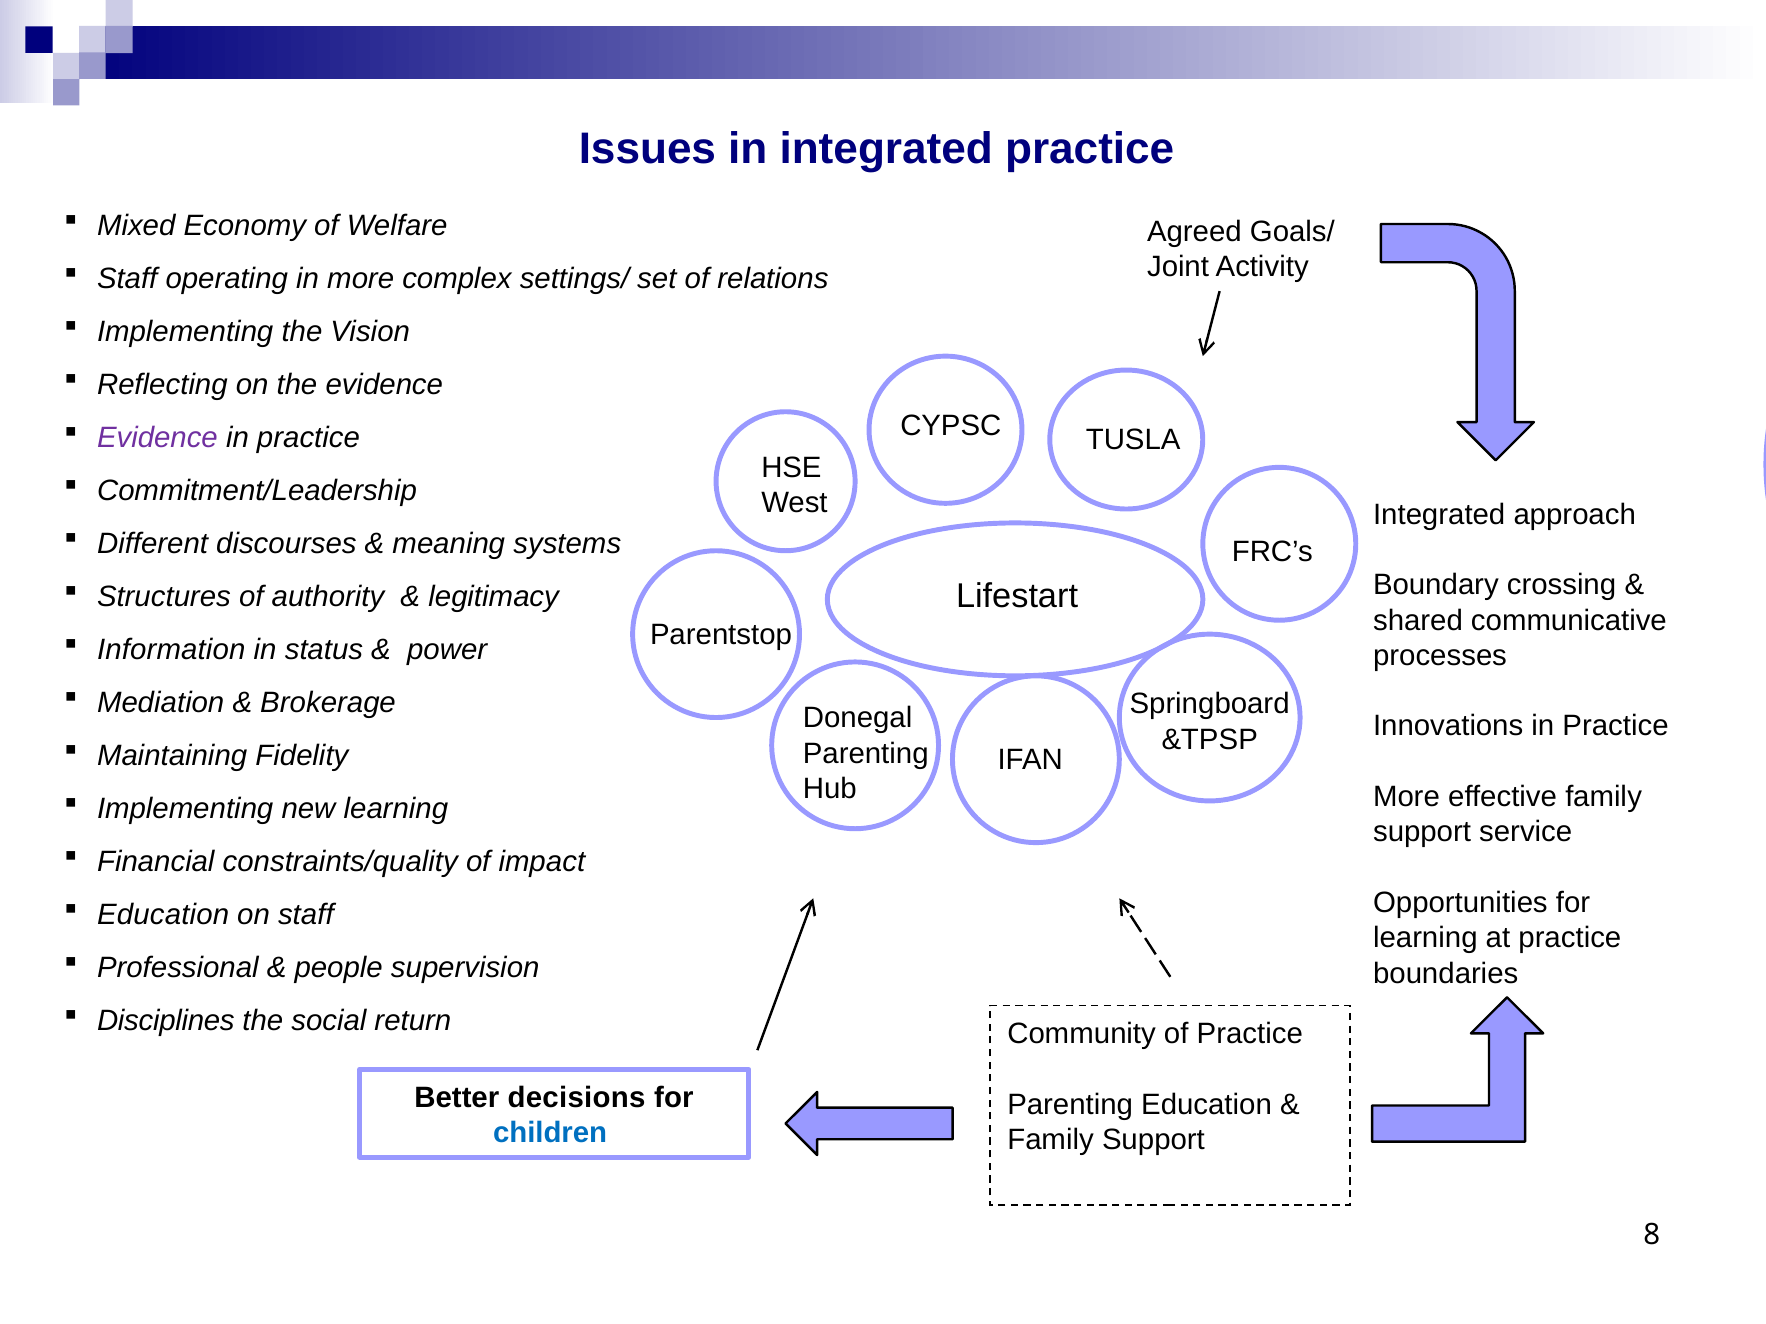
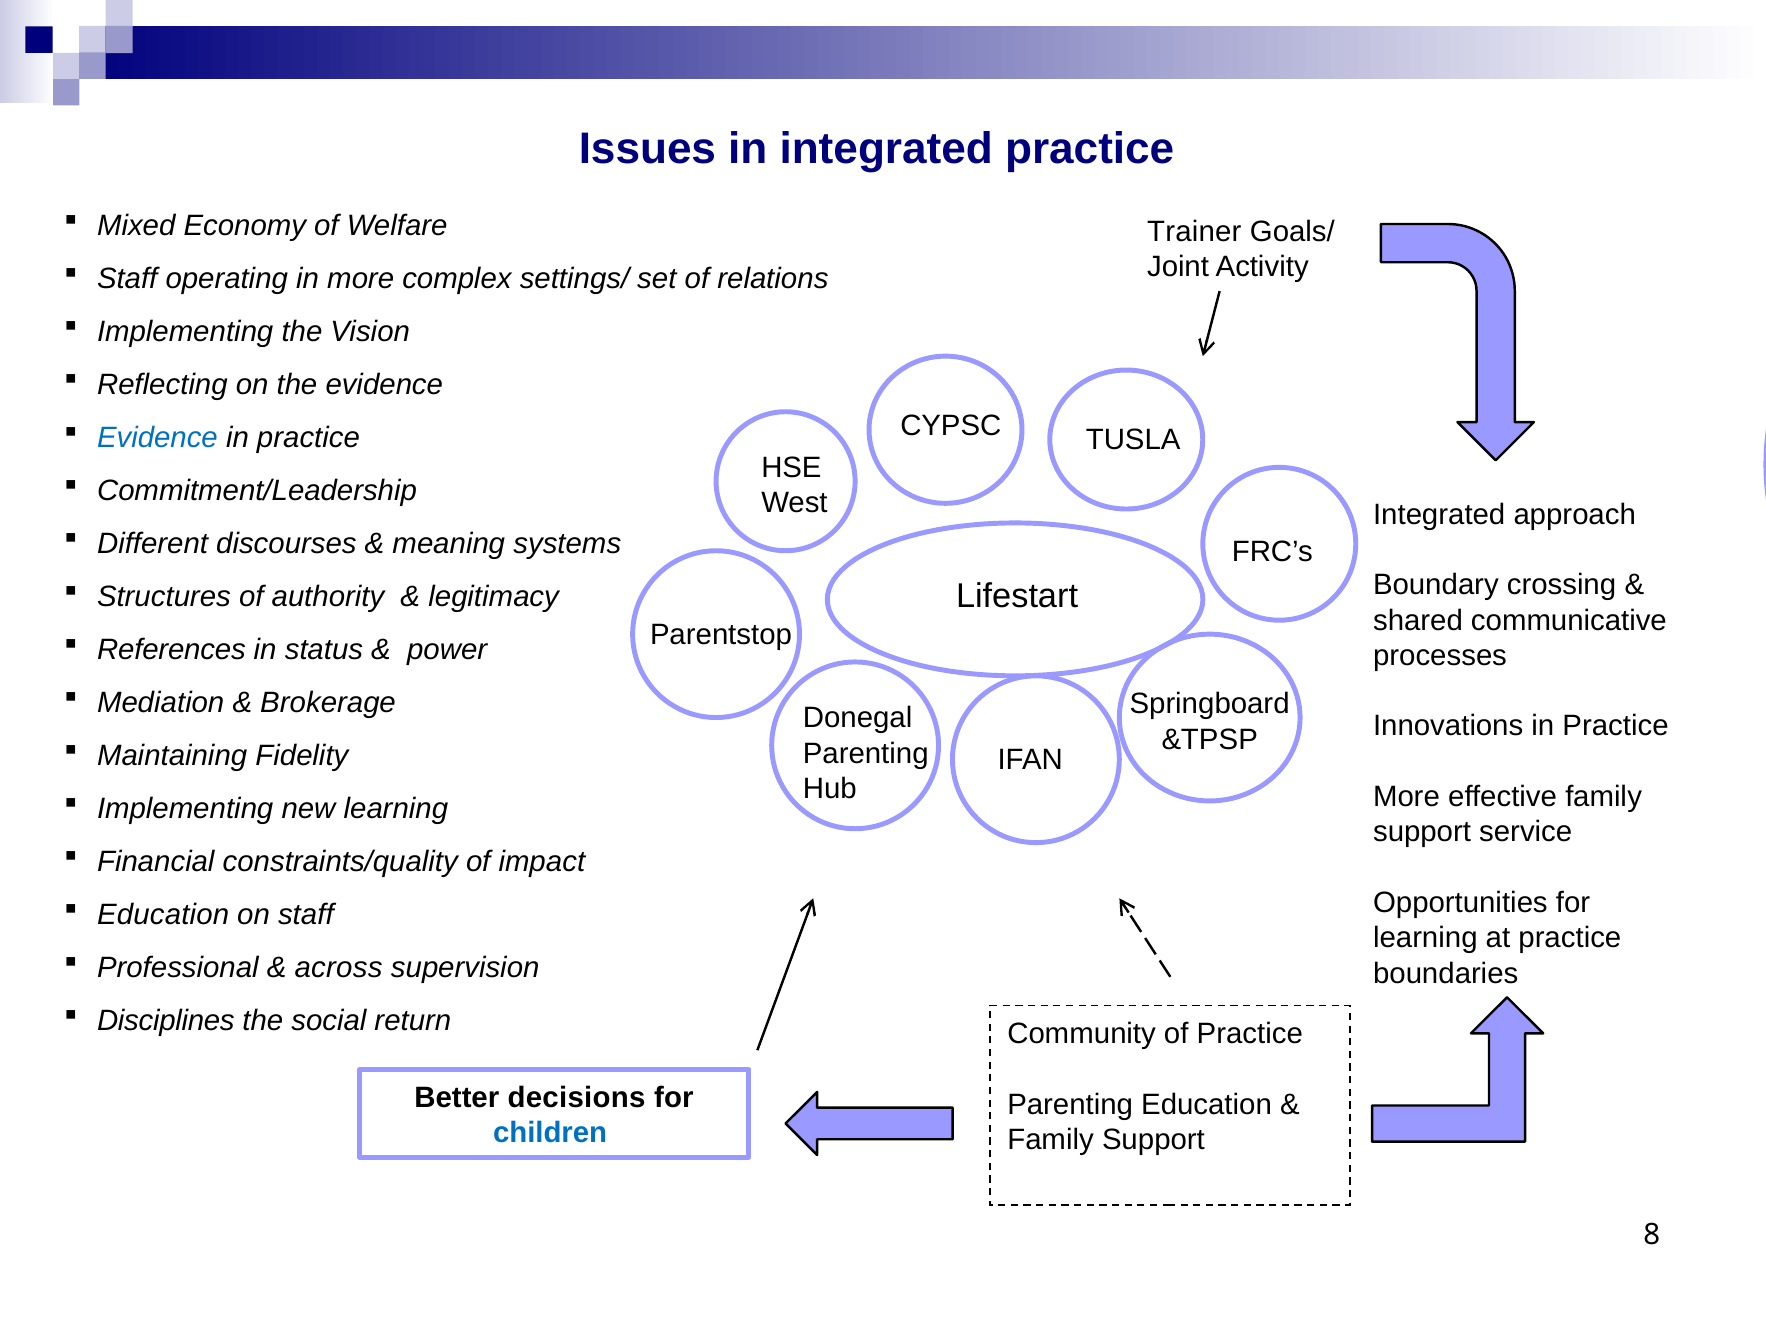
Agreed: Agreed -> Trainer (1194, 232)
Evidence colour: purple -> blue (157, 438)
Information: Information -> References (171, 650)
people: people -> across (339, 968)
